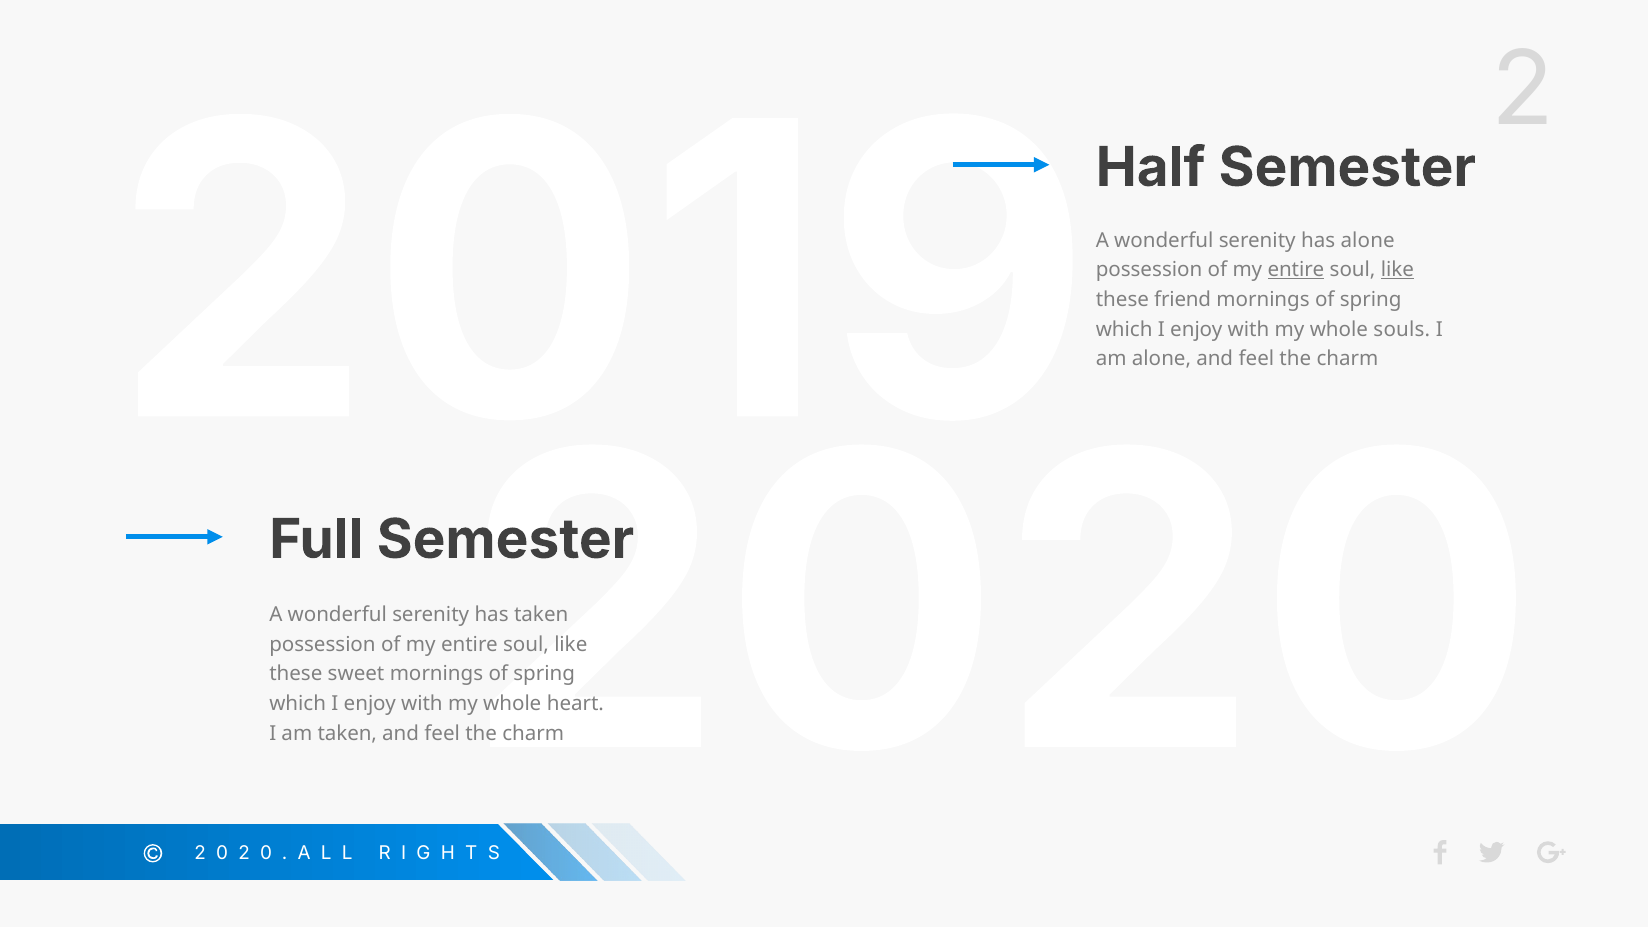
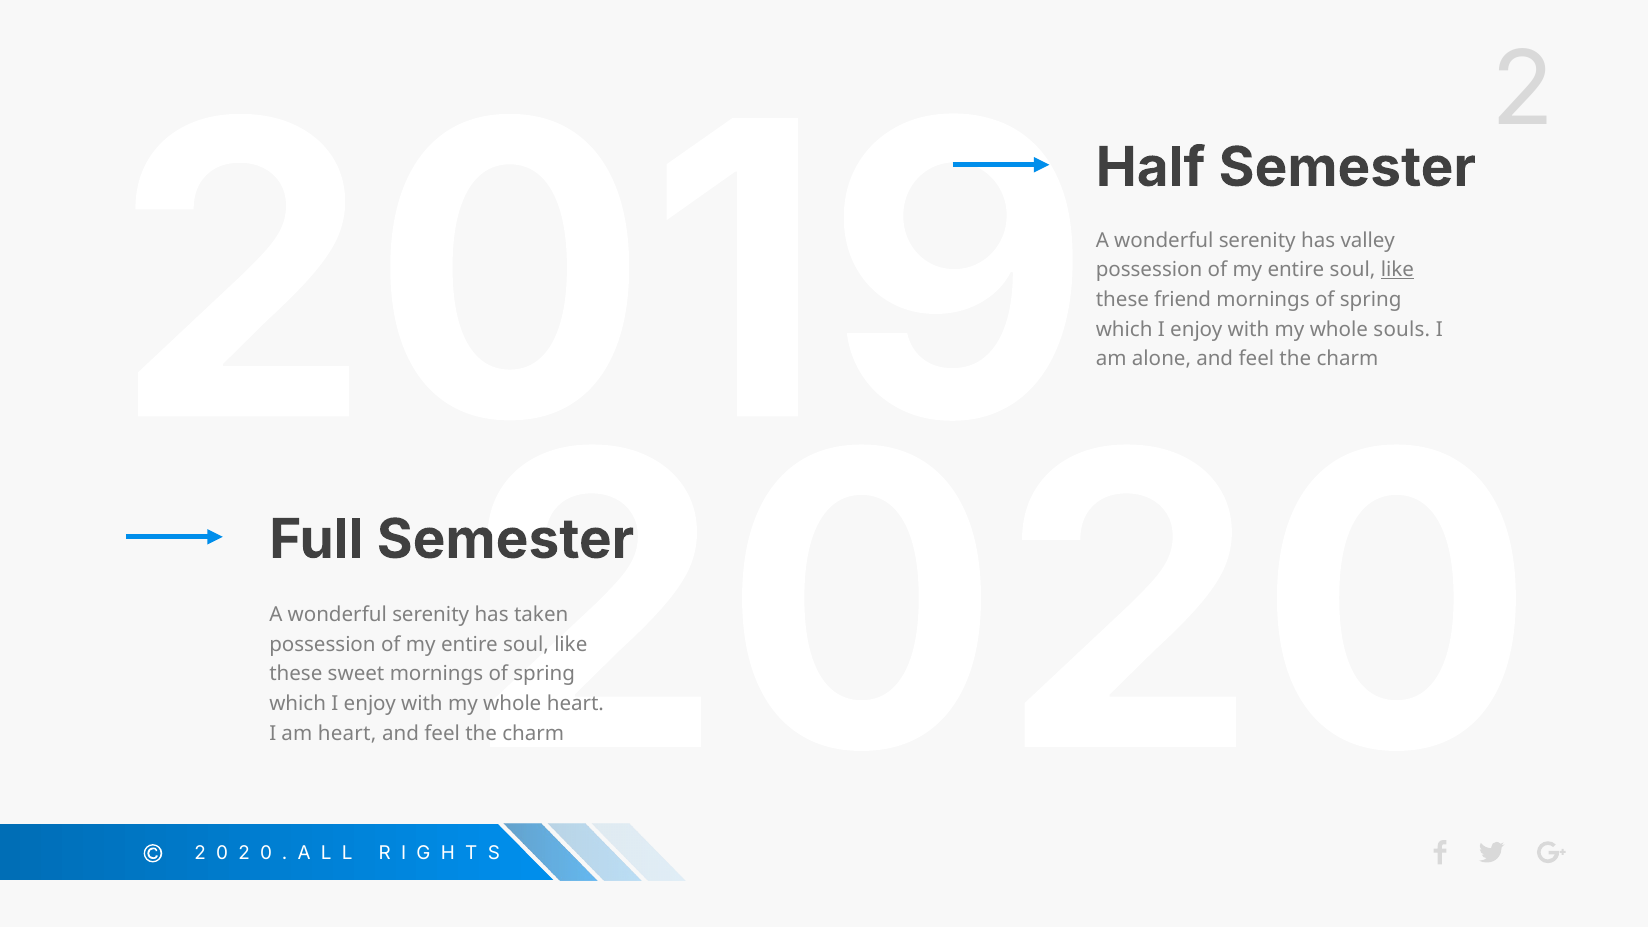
has alone: alone -> valley (1368, 240)
entire underline: present -> none (1296, 270)
am taken: taken -> heart (347, 733)
